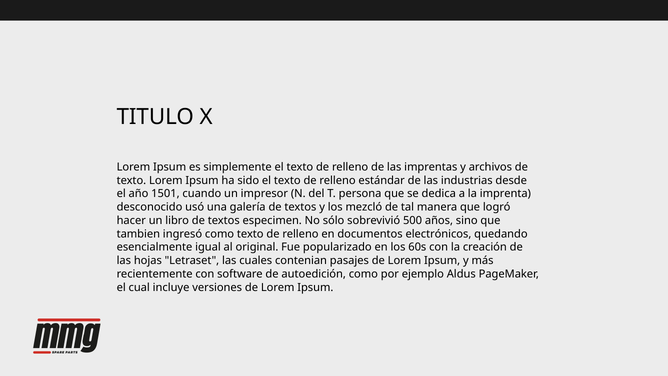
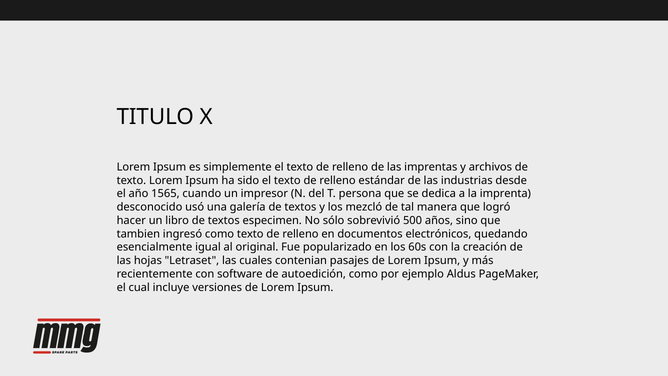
1501: 1501 -> 1565 (165, 194)
